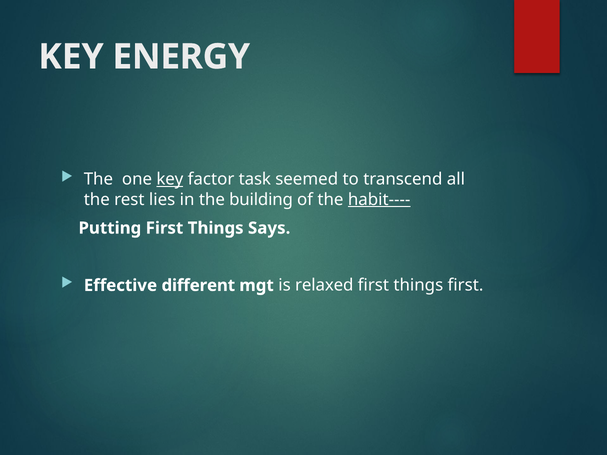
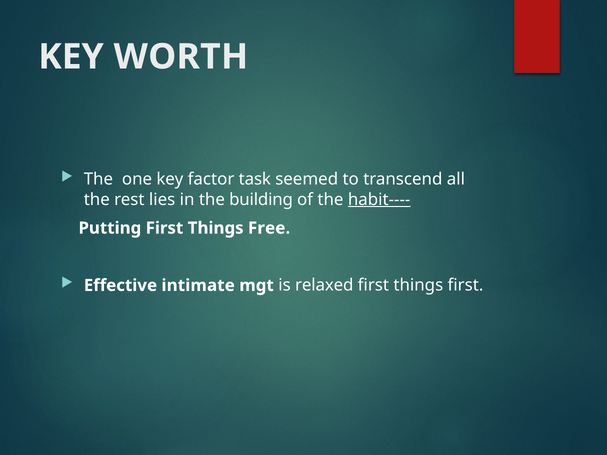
ENERGY: ENERGY -> WORTH (181, 57)
key underline: present -> none (170, 179)
Says: Says -> Free (269, 228)
different: different -> intimate (198, 286)
